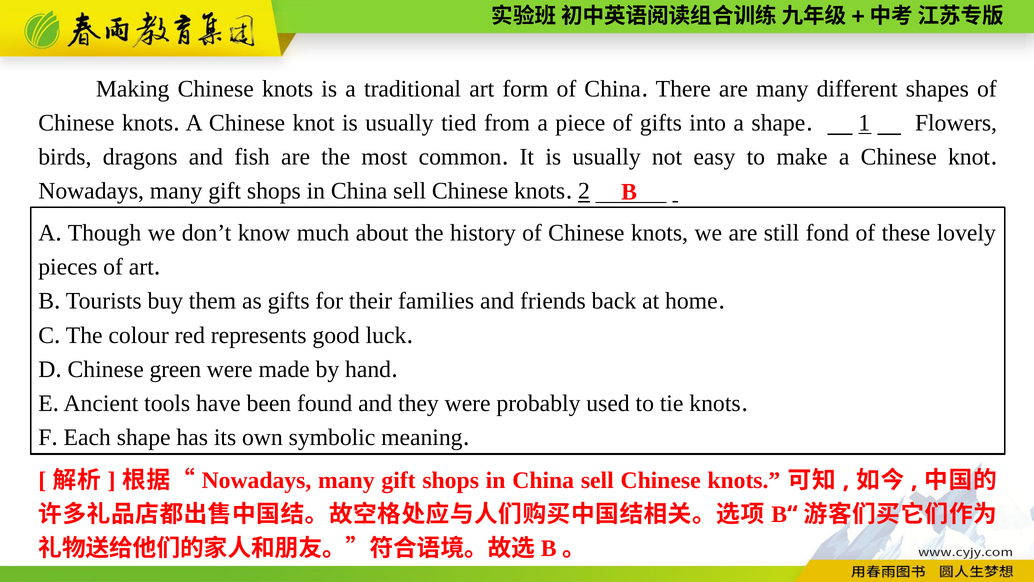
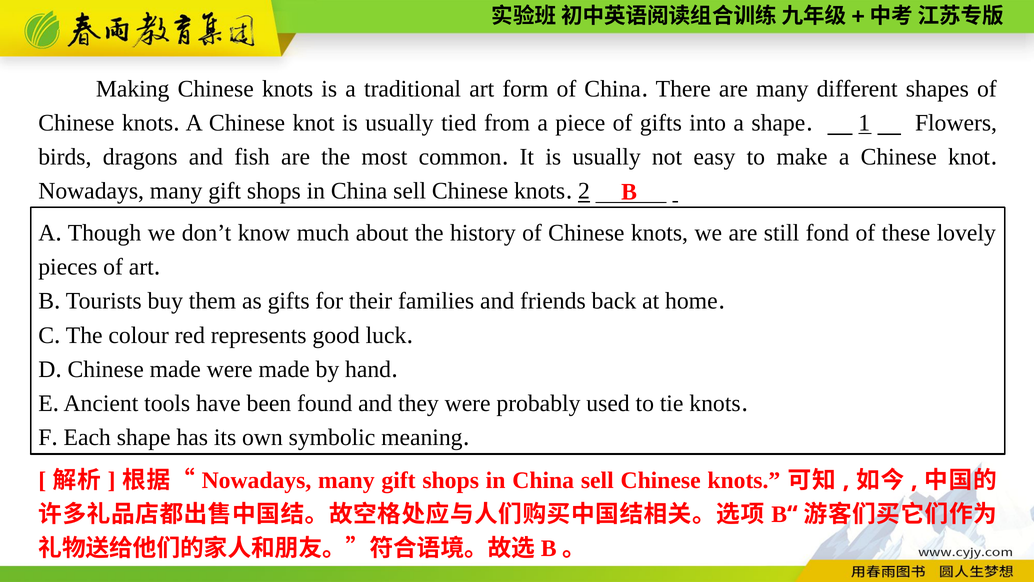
Chinese green: green -> made (175, 369)
